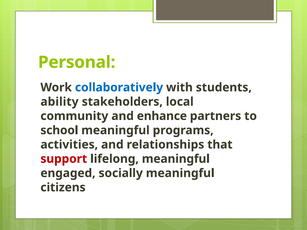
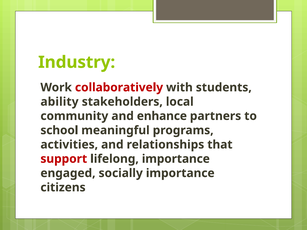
Personal: Personal -> Industry (77, 62)
collaboratively colour: blue -> red (119, 88)
lifelong meaningful: meaningful -> importance (176, 159)
socially meaningful: meaningful -> importance (180, 173)
